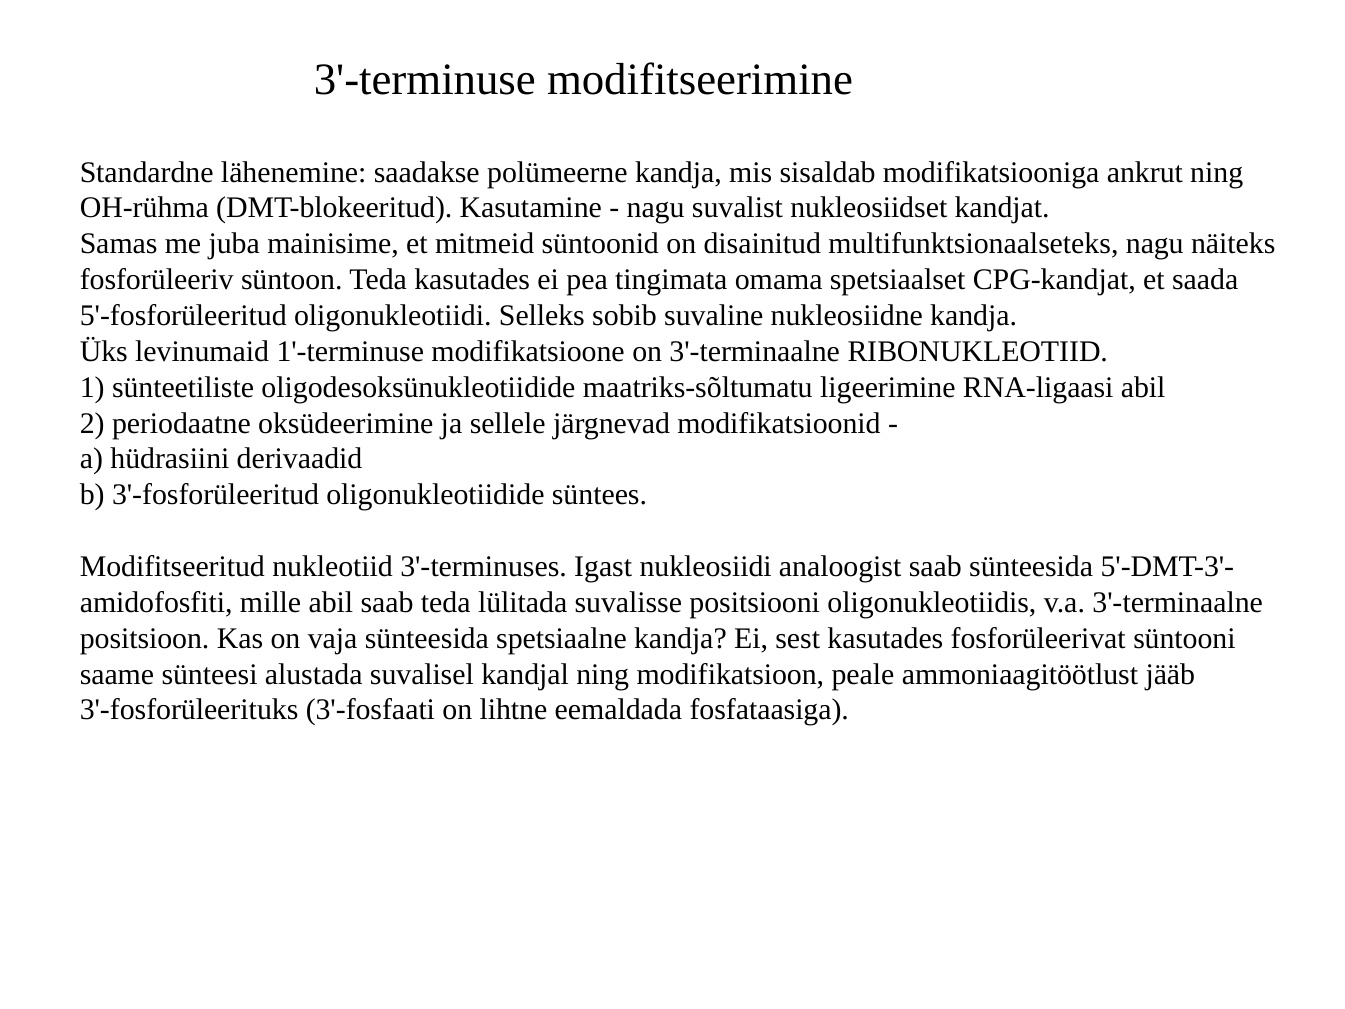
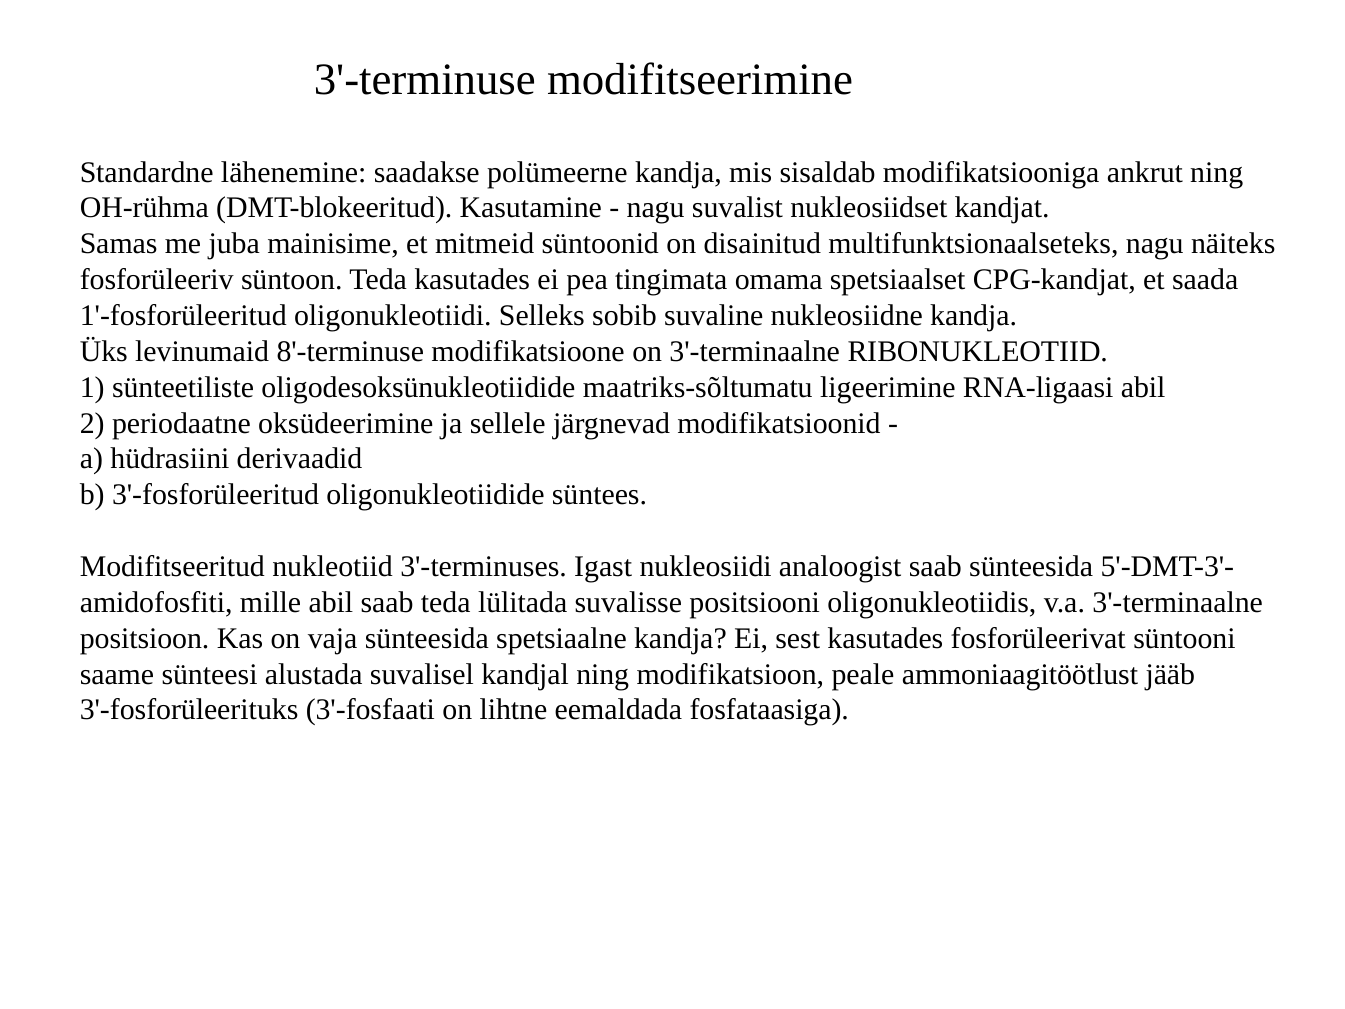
5'-fosforüleeritud: 5'-fosforüleeritud -> 1'-fosforüleeritud (183, 316)
1'-terminuse: 1'-terminuse -> 8'-terminuse (350, 351)
